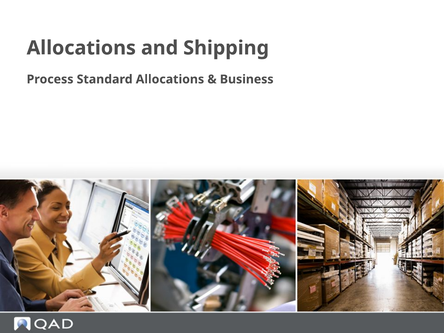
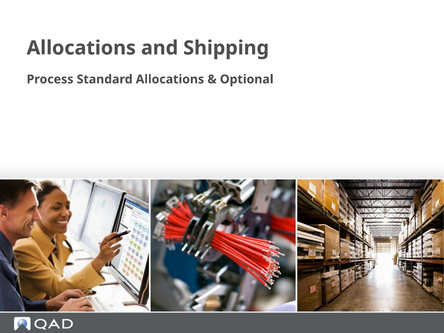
Business: Business -> Optional (247, 79)
